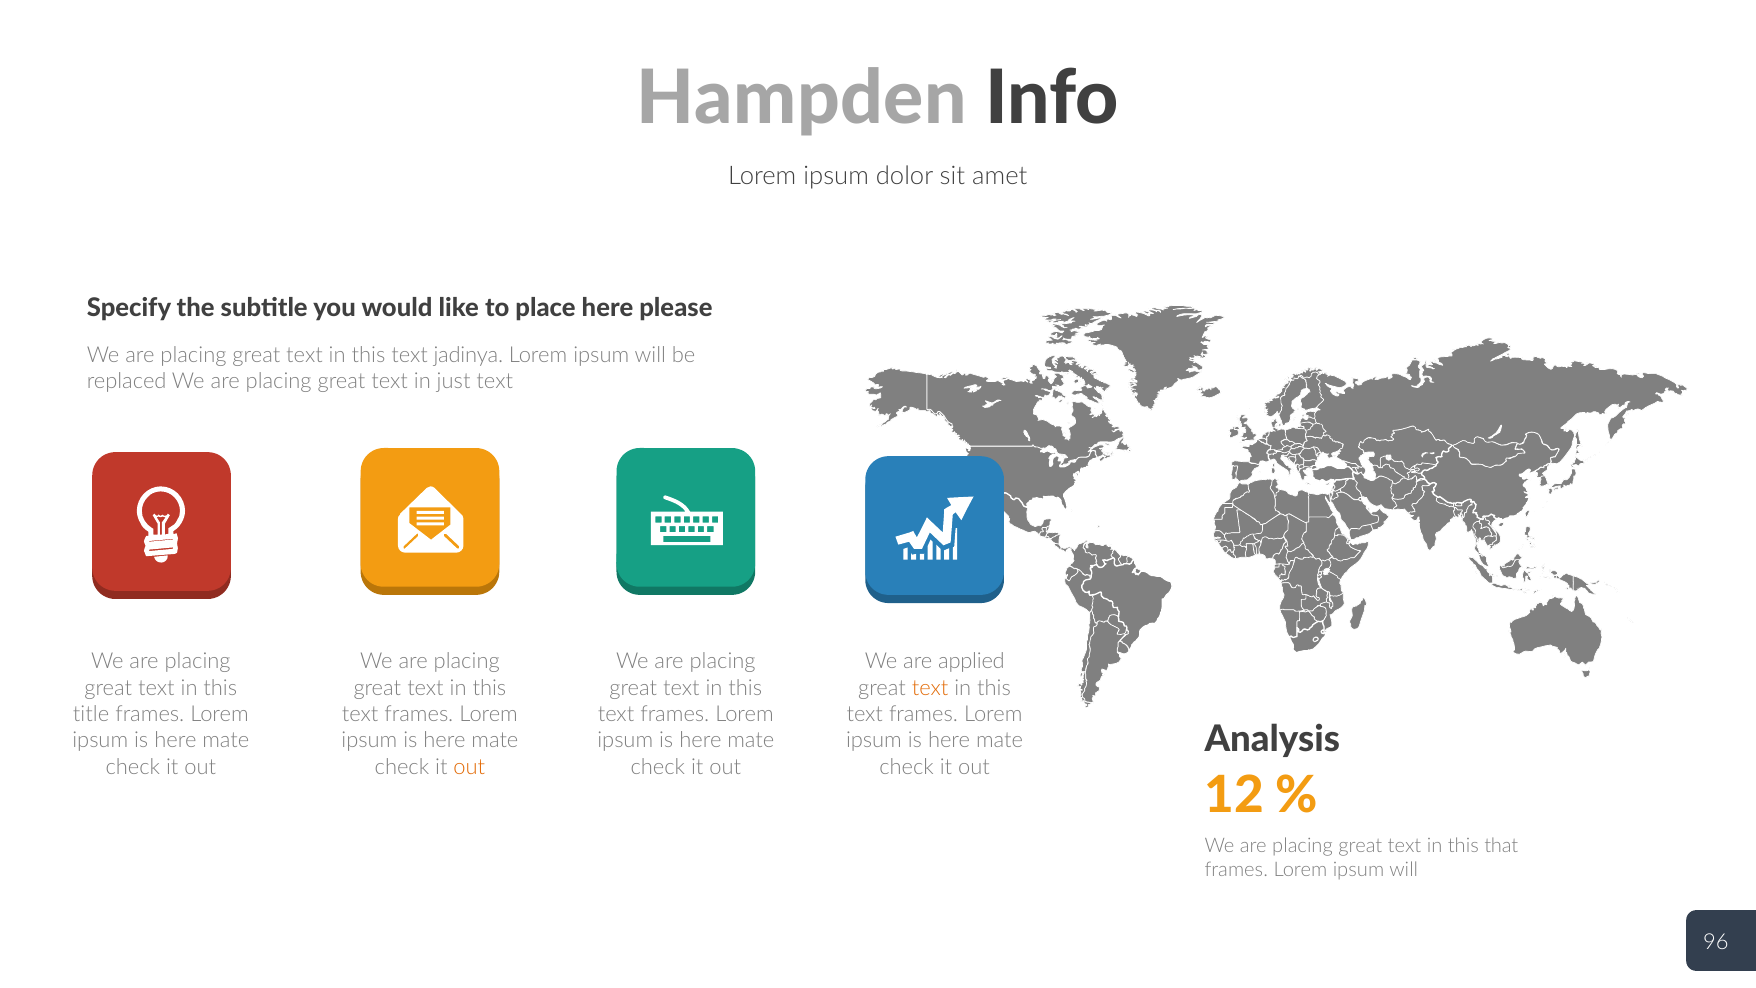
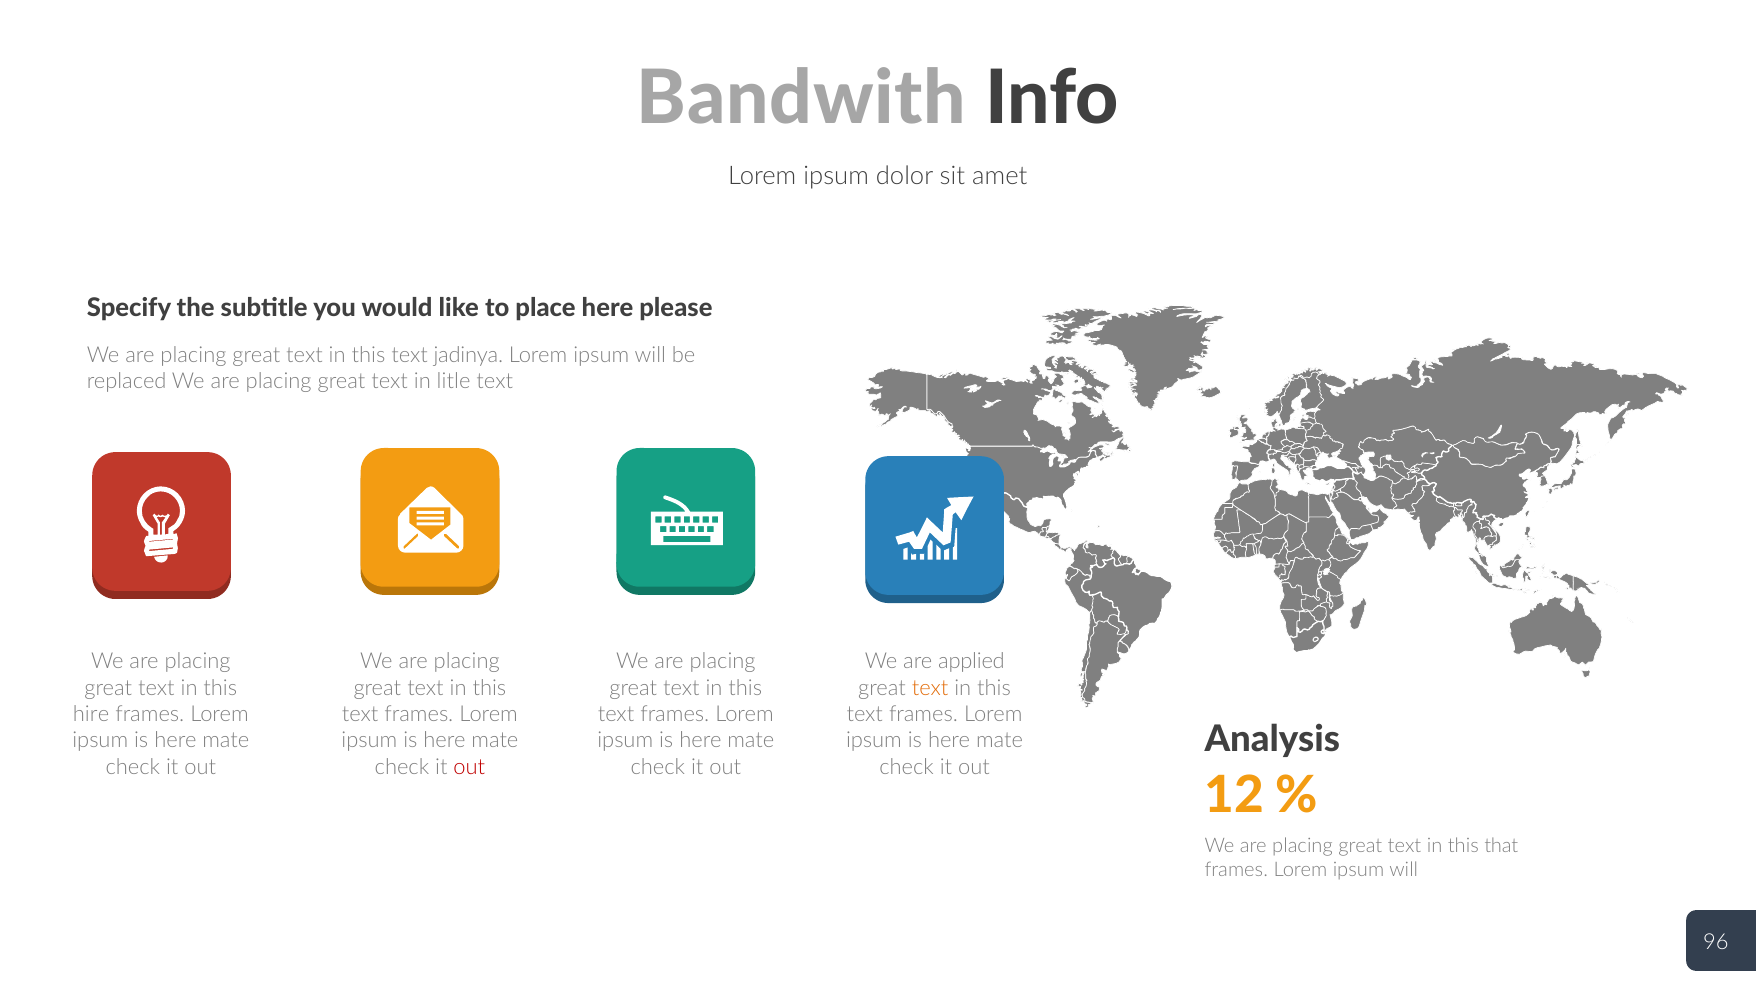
Hampden: Hampden -> Bandwith (802, 99)
just: just -> litle (454, 381)
title: title -> hire (91, 714)
out colour: orange -> red (469, 767)
